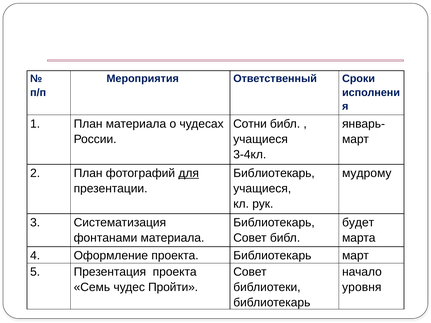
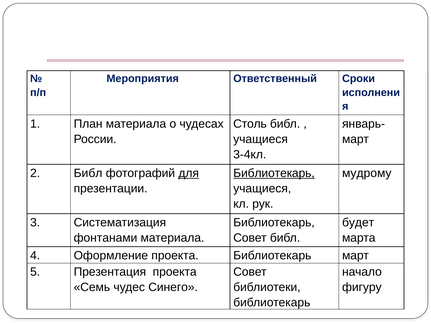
Сотни: Сотни -> Столь (250, 124)
2 План: План -> Библ (88, 173)
Библиотекарь underline: none -> present (274, 173)
Пройти: Пройти -> Синего (173, 288)
уровня: уровня -> фигуру (362, 288)
